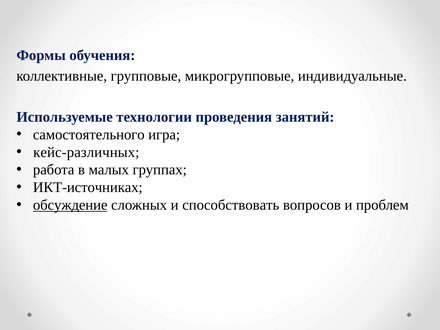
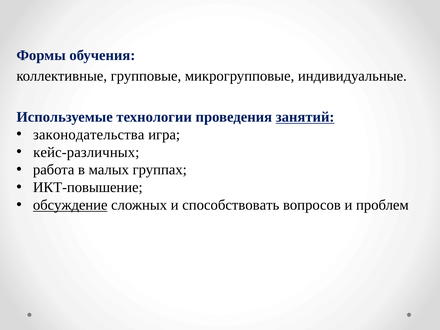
занятий underline: none -> present (305, 117)
самостоятельного: самостоятельного -> законодательства (89, 135)
ИКТ-источниках: ИКТ-источниках -> ИКТ-повышение (88, 187)
